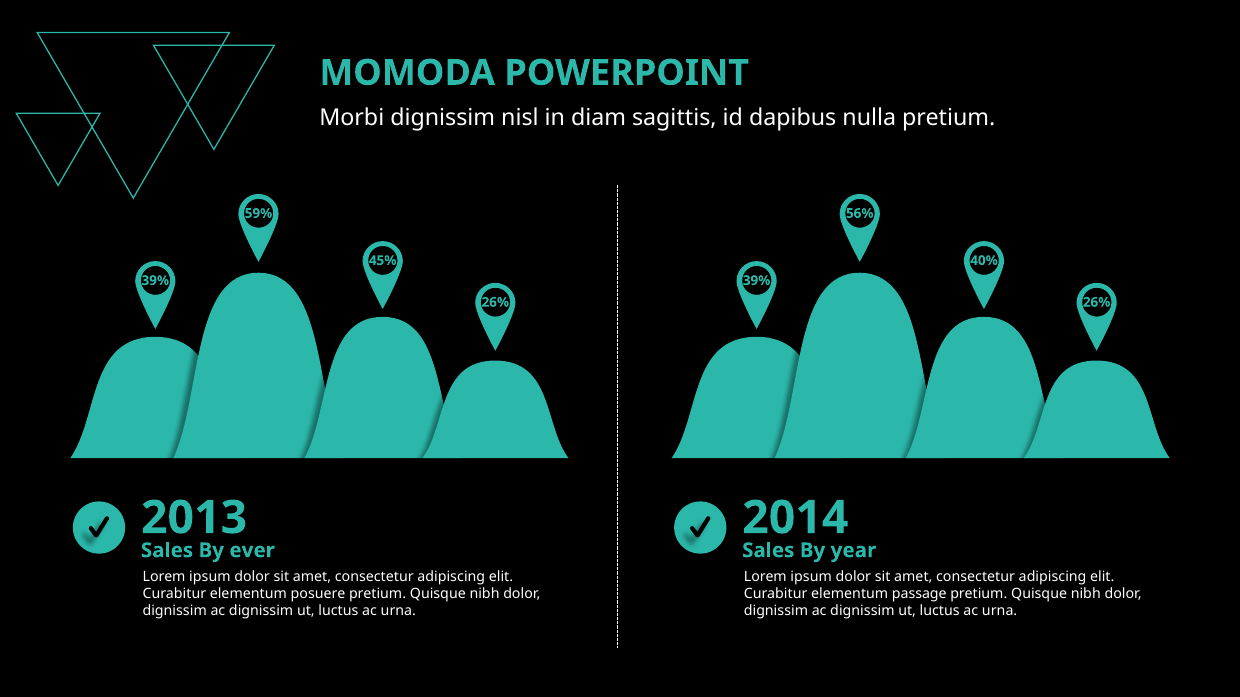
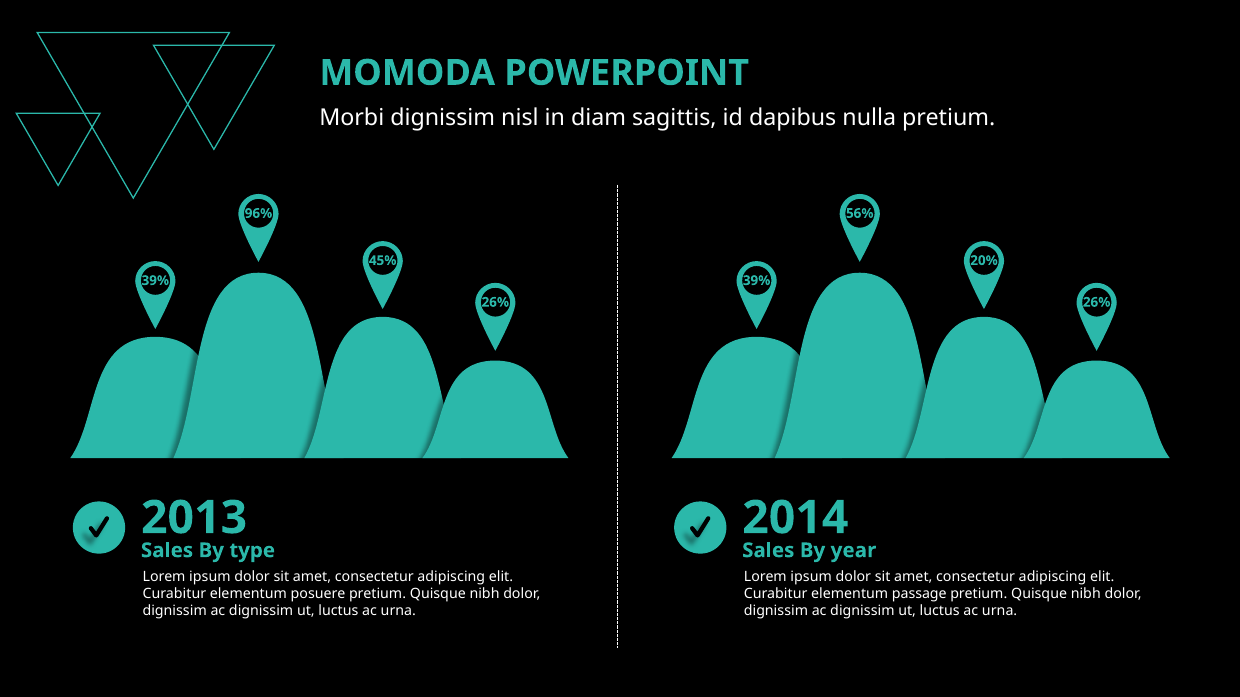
59%: 59% -> 96% (259, 213)
40%: 40% -> 20% (984, 261)
ever: ever -> type (252, 551)
